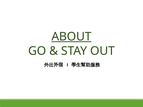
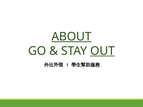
OUT underline: none -> present (102, 51)
